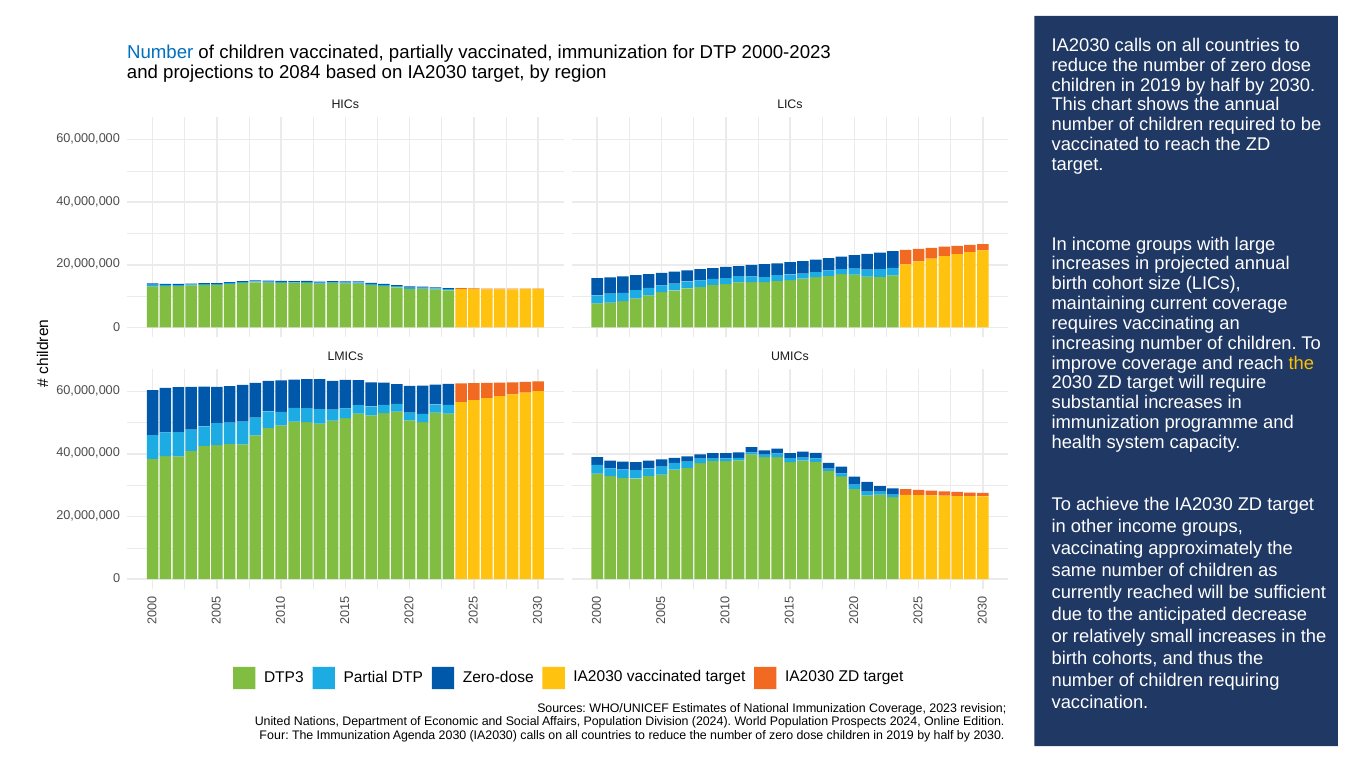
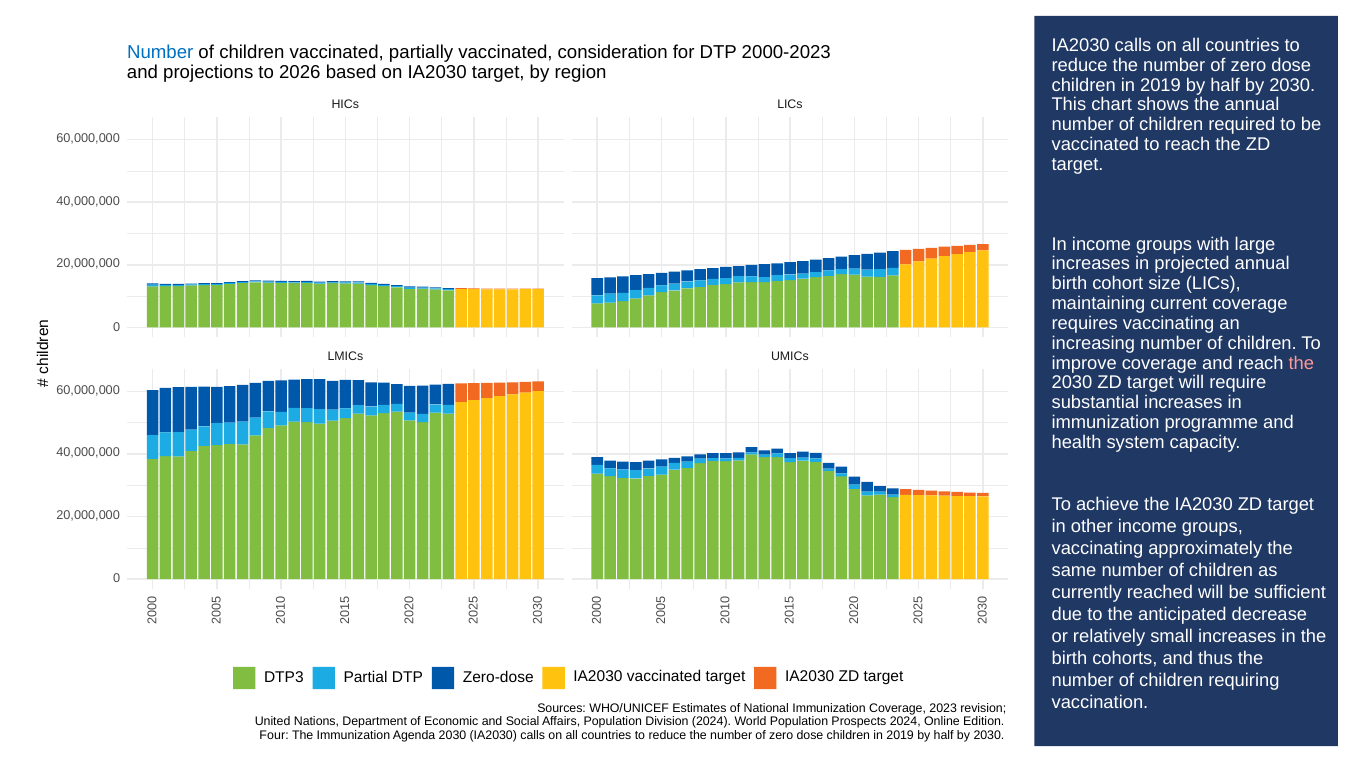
vaccinated immunization: immunization -> consideration (613, 52)
2084: 2084 -> 2026 (300, 73)
the colour: yellow -> pink (1301, 363)
